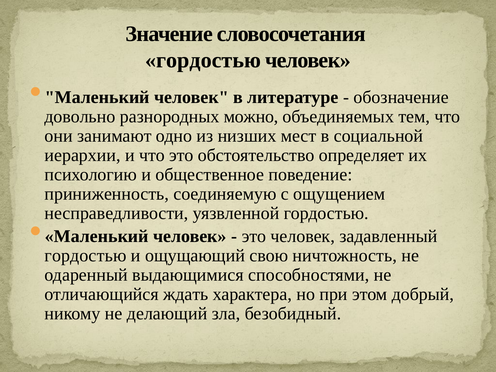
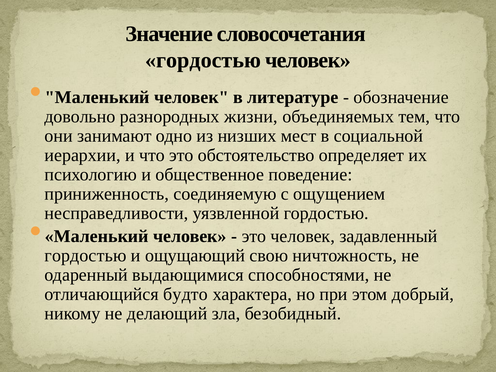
можно: можно -> жизни (251, 116)
ждать: ждать -> будто (186, 294)
